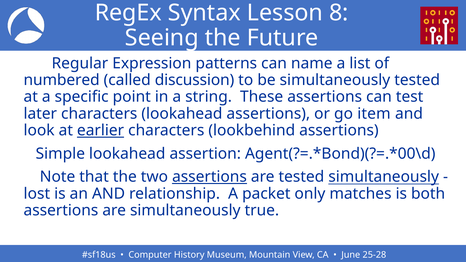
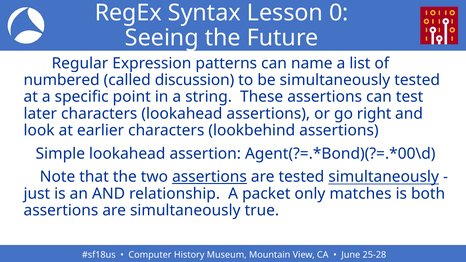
8: 8 -> 0 (339, 13)
item: item -> right (374, 114)
earlier underline: present -> none (101, 130)
lost: lost -> just (37, 194)
